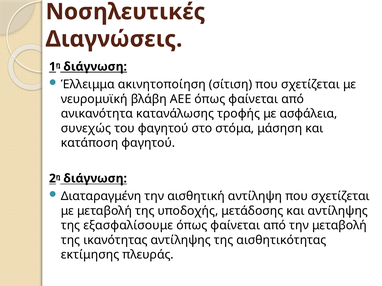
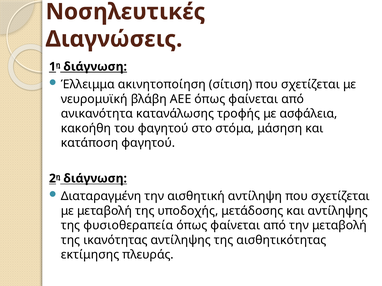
συνεχώς: συνεχώς -> κακοήθη (86, 128)
εξασφαλίσουμε: εξασφαλίσουμε -> φυσιοθεραπεία (128, 226)
